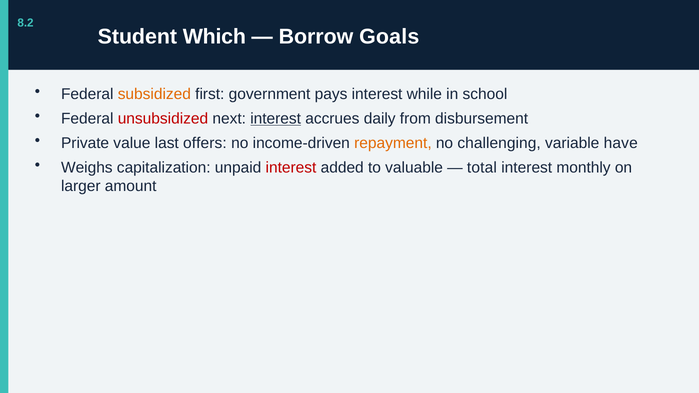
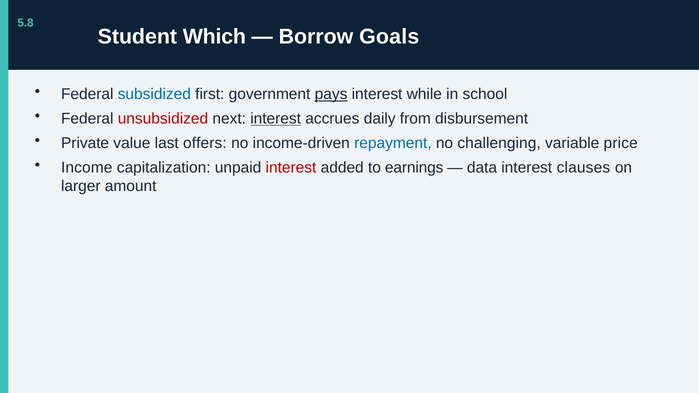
8.2: 8.2 -> 5.8 (26, 23)
subsidized colour: orange -> blue (154, 94)
pays underline: none -> present (331, 94)
repayment colour: orange -> blue (393, 143)
have: have -> price (621, 143)
Weighs: Weighs -> Income (87, 168)
valuable: valuable -> earnings (414, 168)
total: total -> data (482, 168)
monthly: monthly -> clauses (583, 168)
